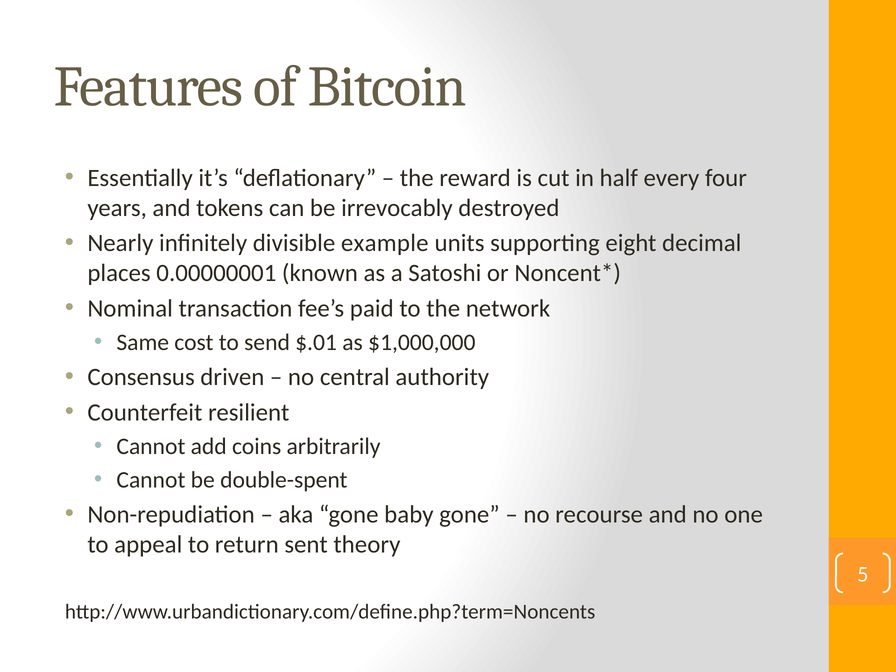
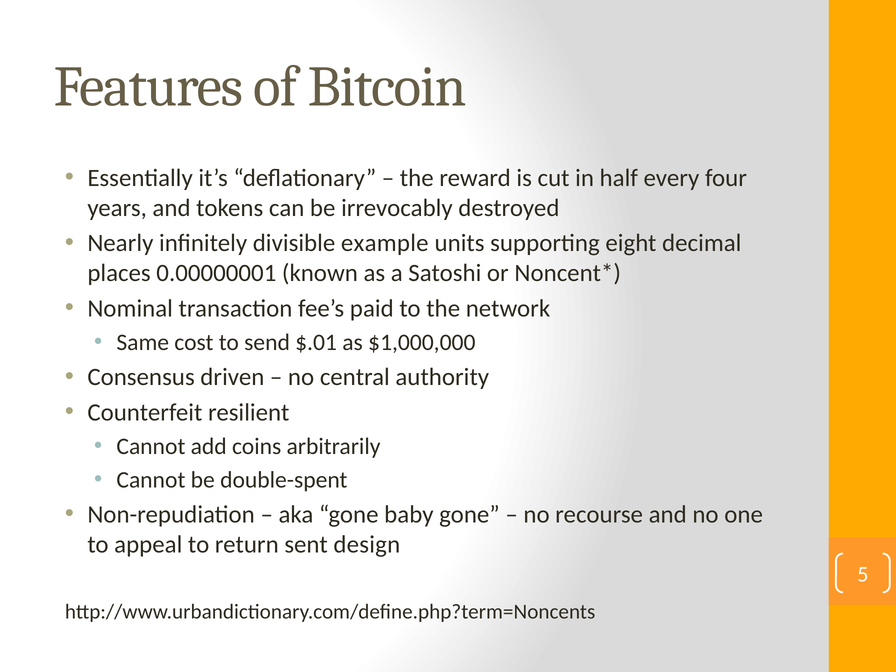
theory: theory -> design (367, 544)
